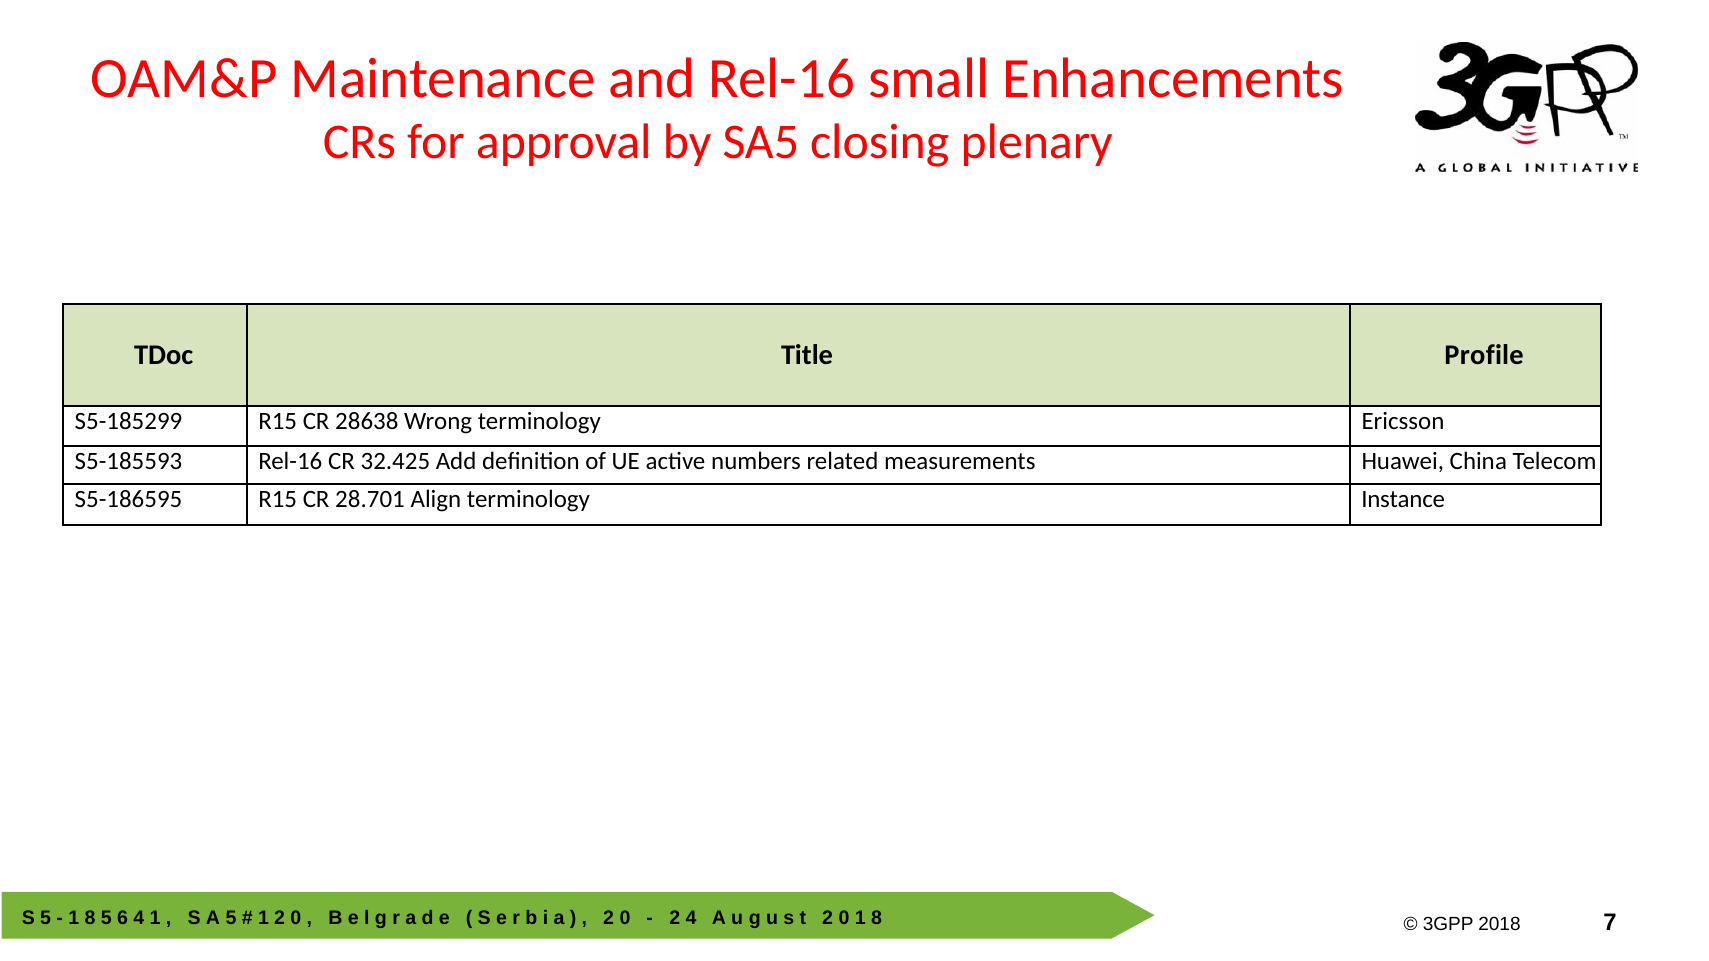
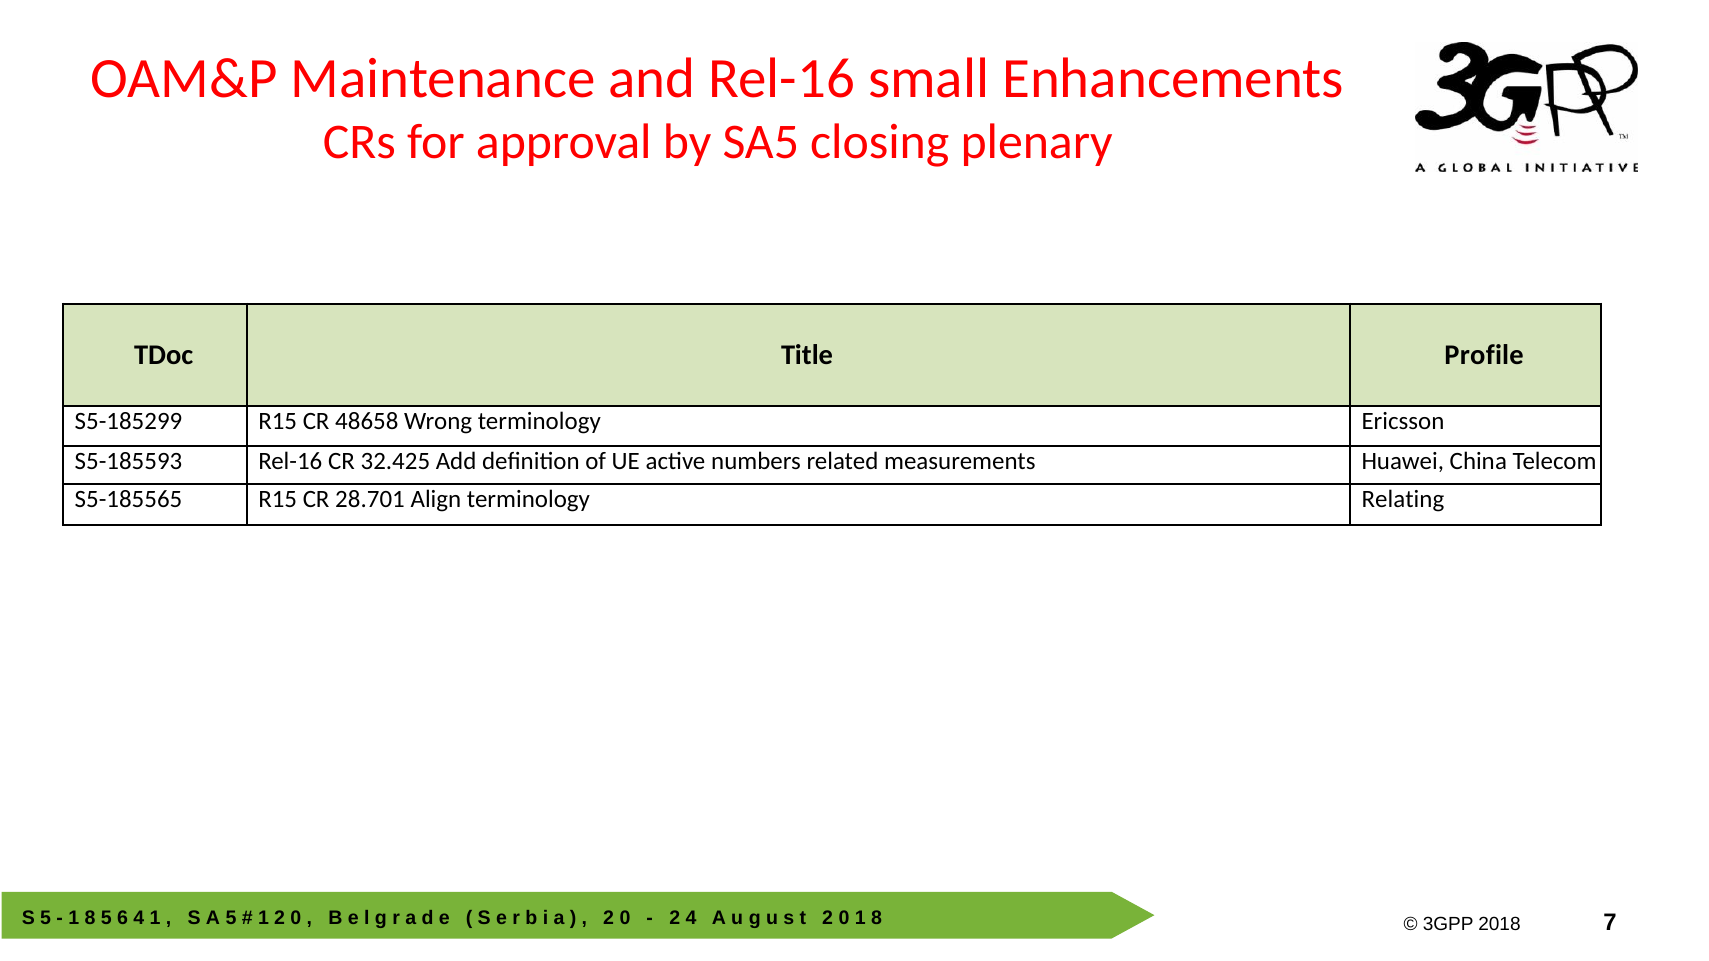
28638: 28638 -> 48658 (367, 422)
S5-186595: S5-186595 -> S5-185565 (128, 499)
Instance: Instance -> Relating (1403, 499)
